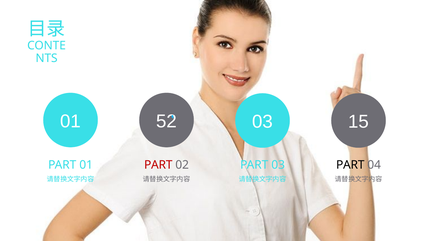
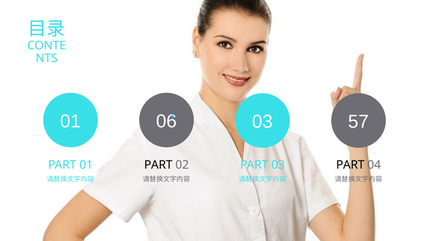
52: 52 -> 06 (166, 121)
15: 15 -> 57 (358, 122)
PART colour: red -> black (158, 165)
